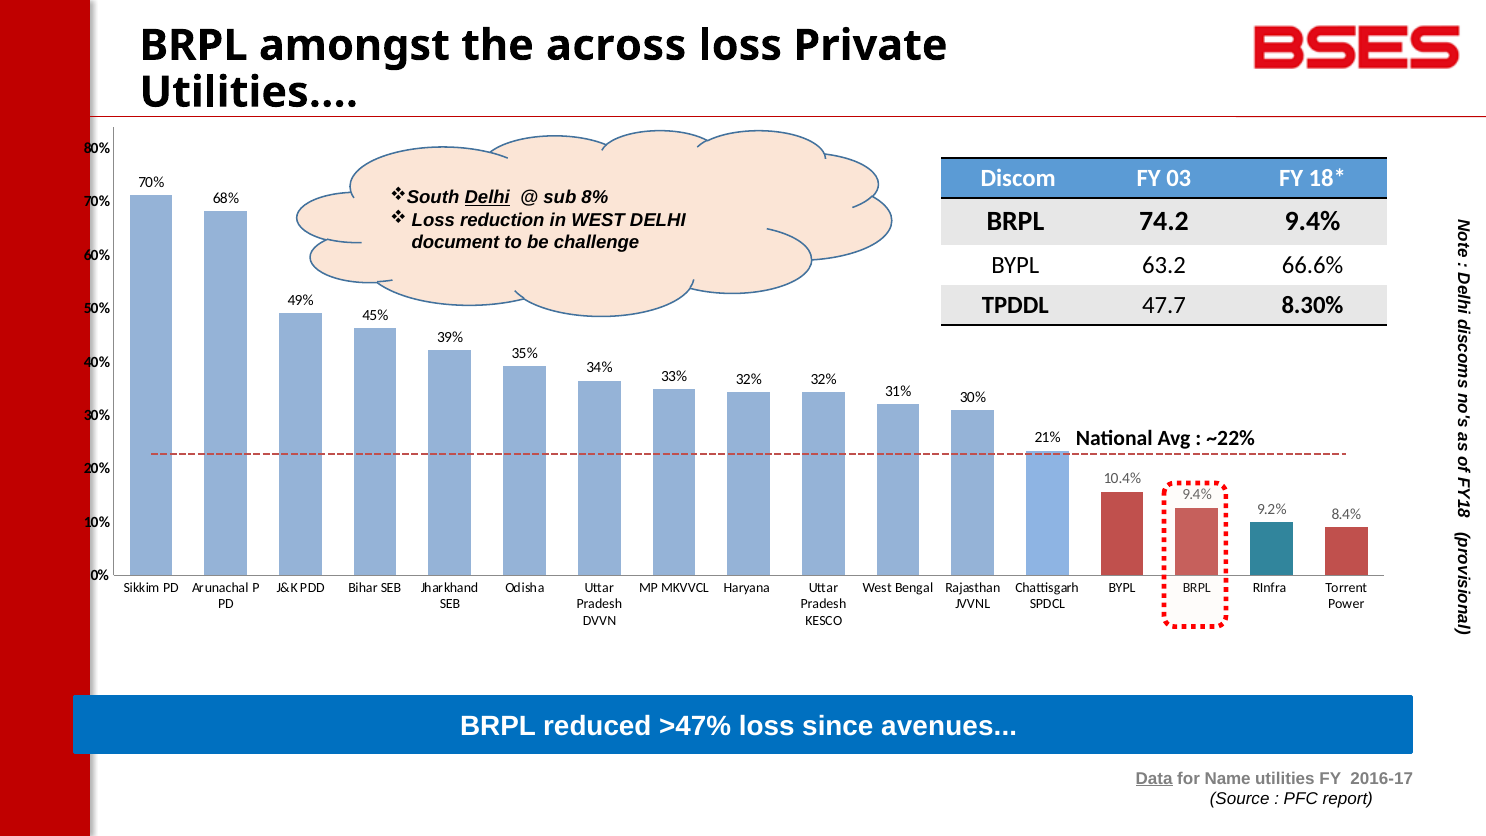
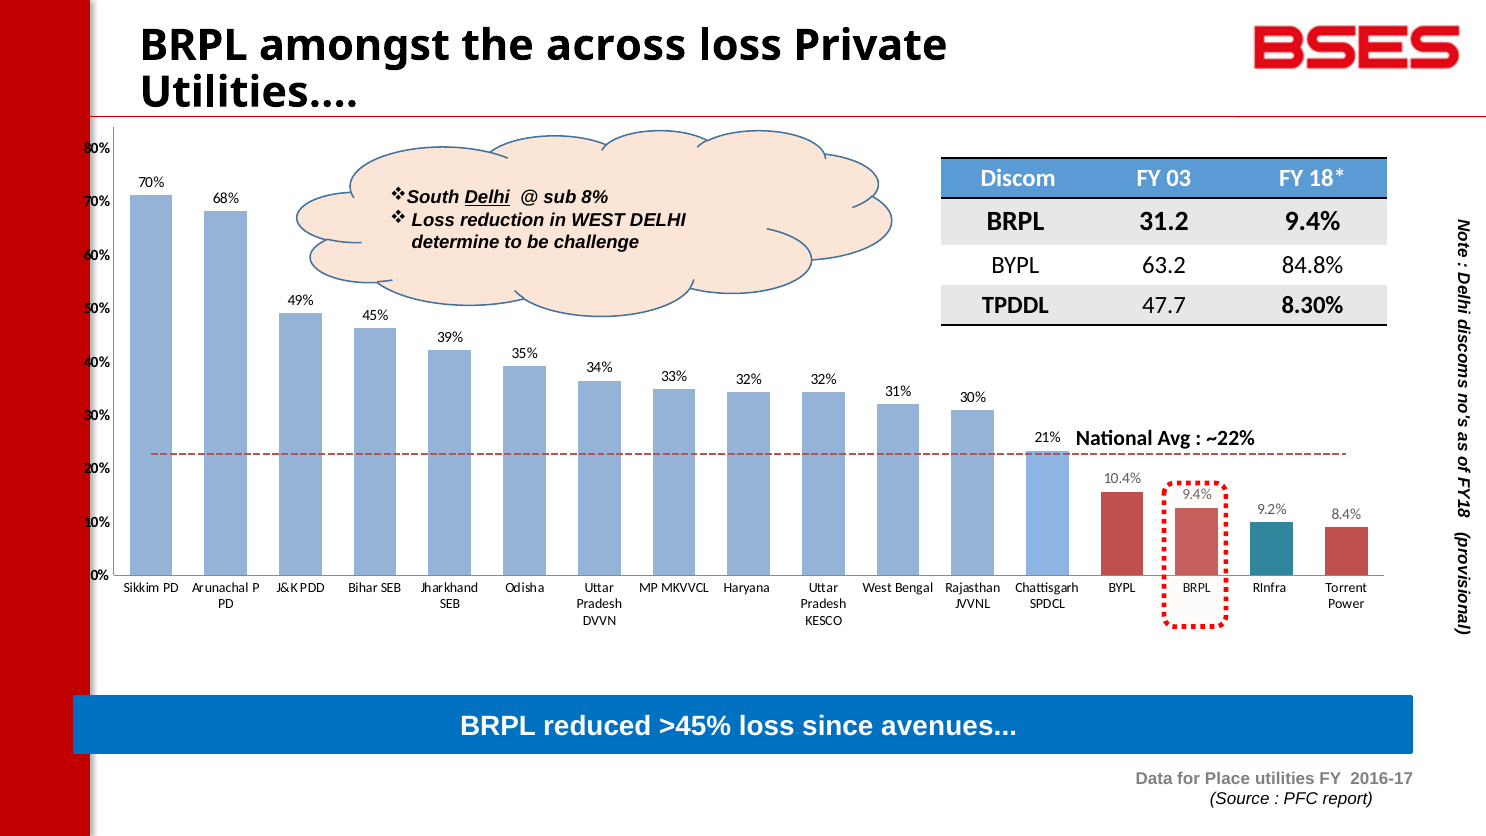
74.2: 74.2 -> 31.2 (1164, 222)
document: document -> determine (456, 242)
66.6%: 66.6% -> 84.8% (1313, 265)
>47%: >47% -> >45% (695, 726)
Data underline: present -> none (1154, 778)
Name: Name -> Place (1227, 778)
